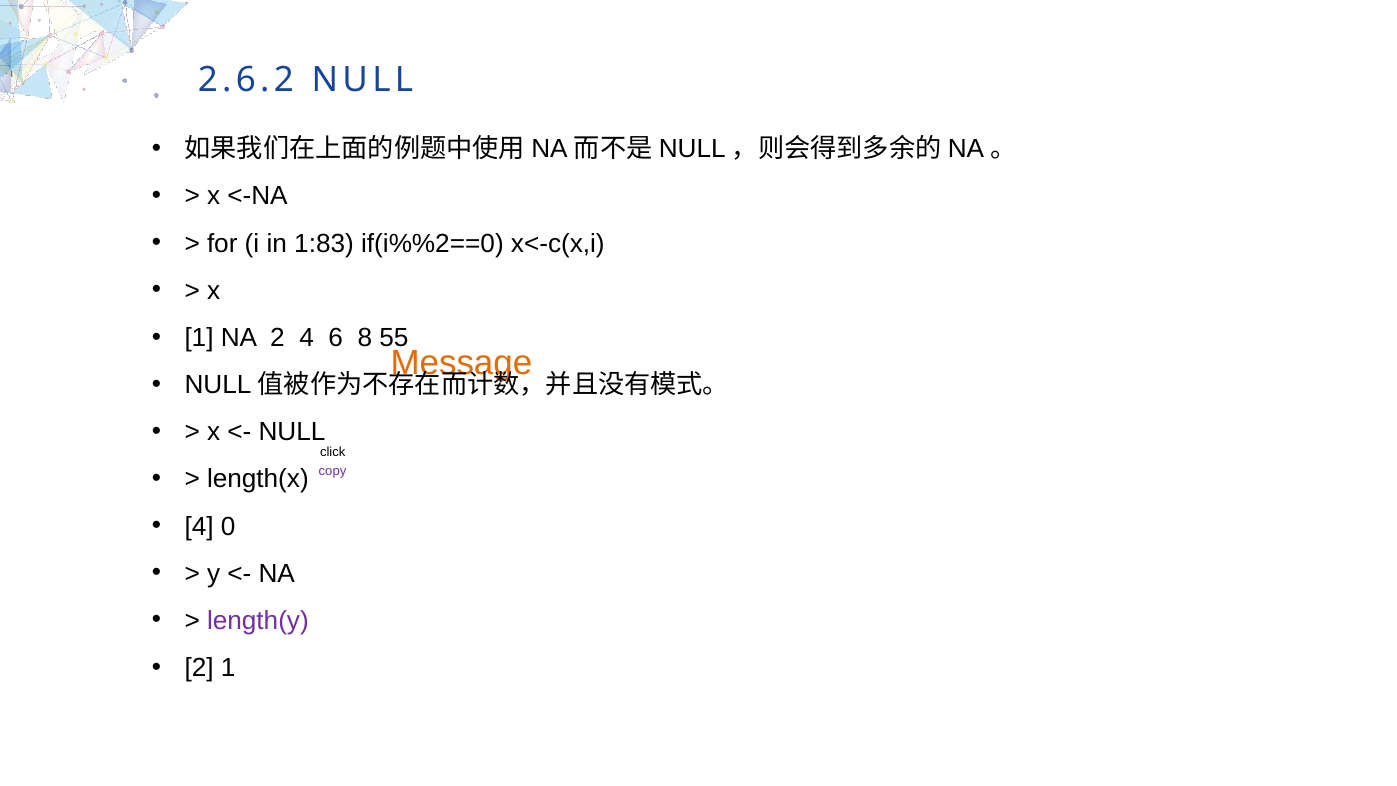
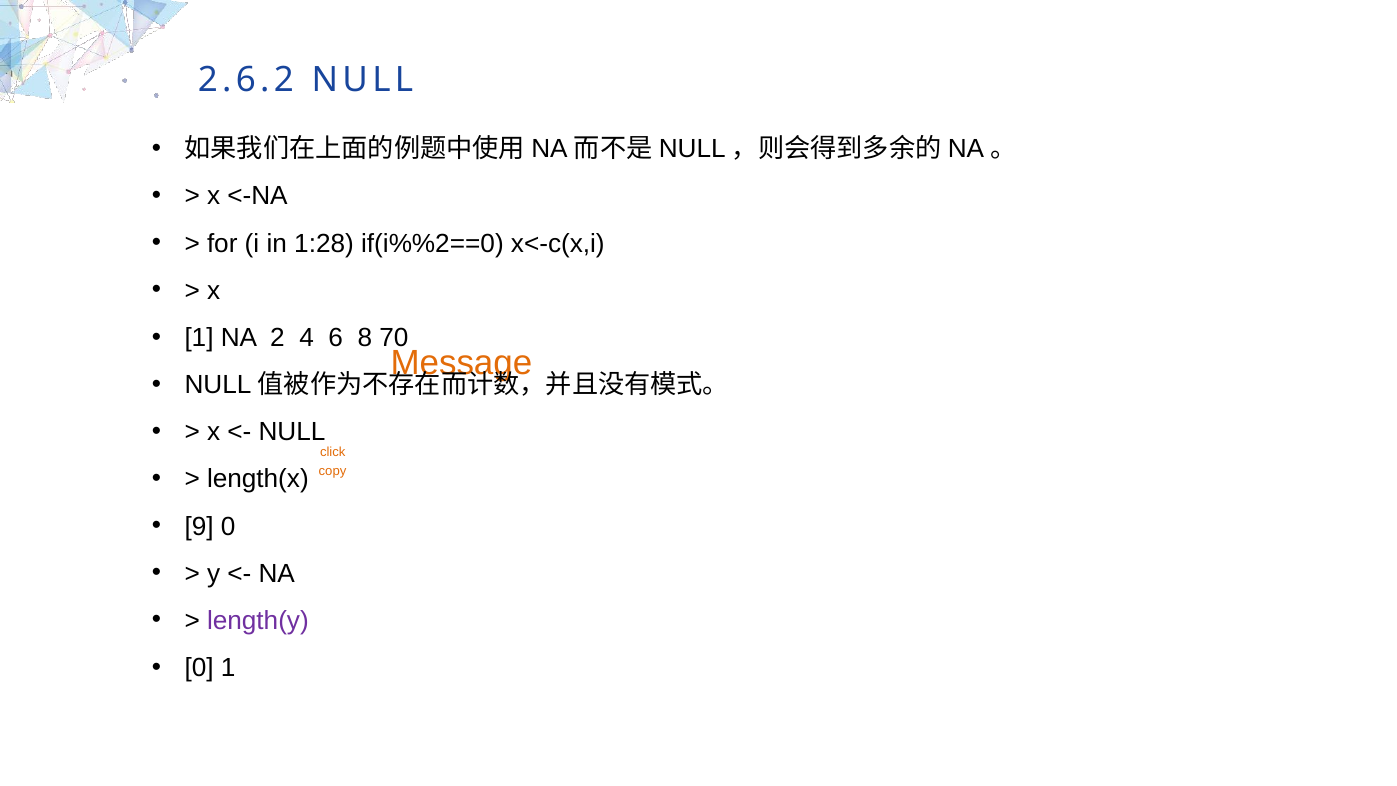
1:83: 1:83 -> 1:28 (324, 243)
55: 55 -> 70 (394, 338)
click colour: black -> orange (333, 452)
copy colour: purple -> orange (333, 471)
4: 4 -> 9 (199, 526)
2: 2 -> 0 (199, 668)
